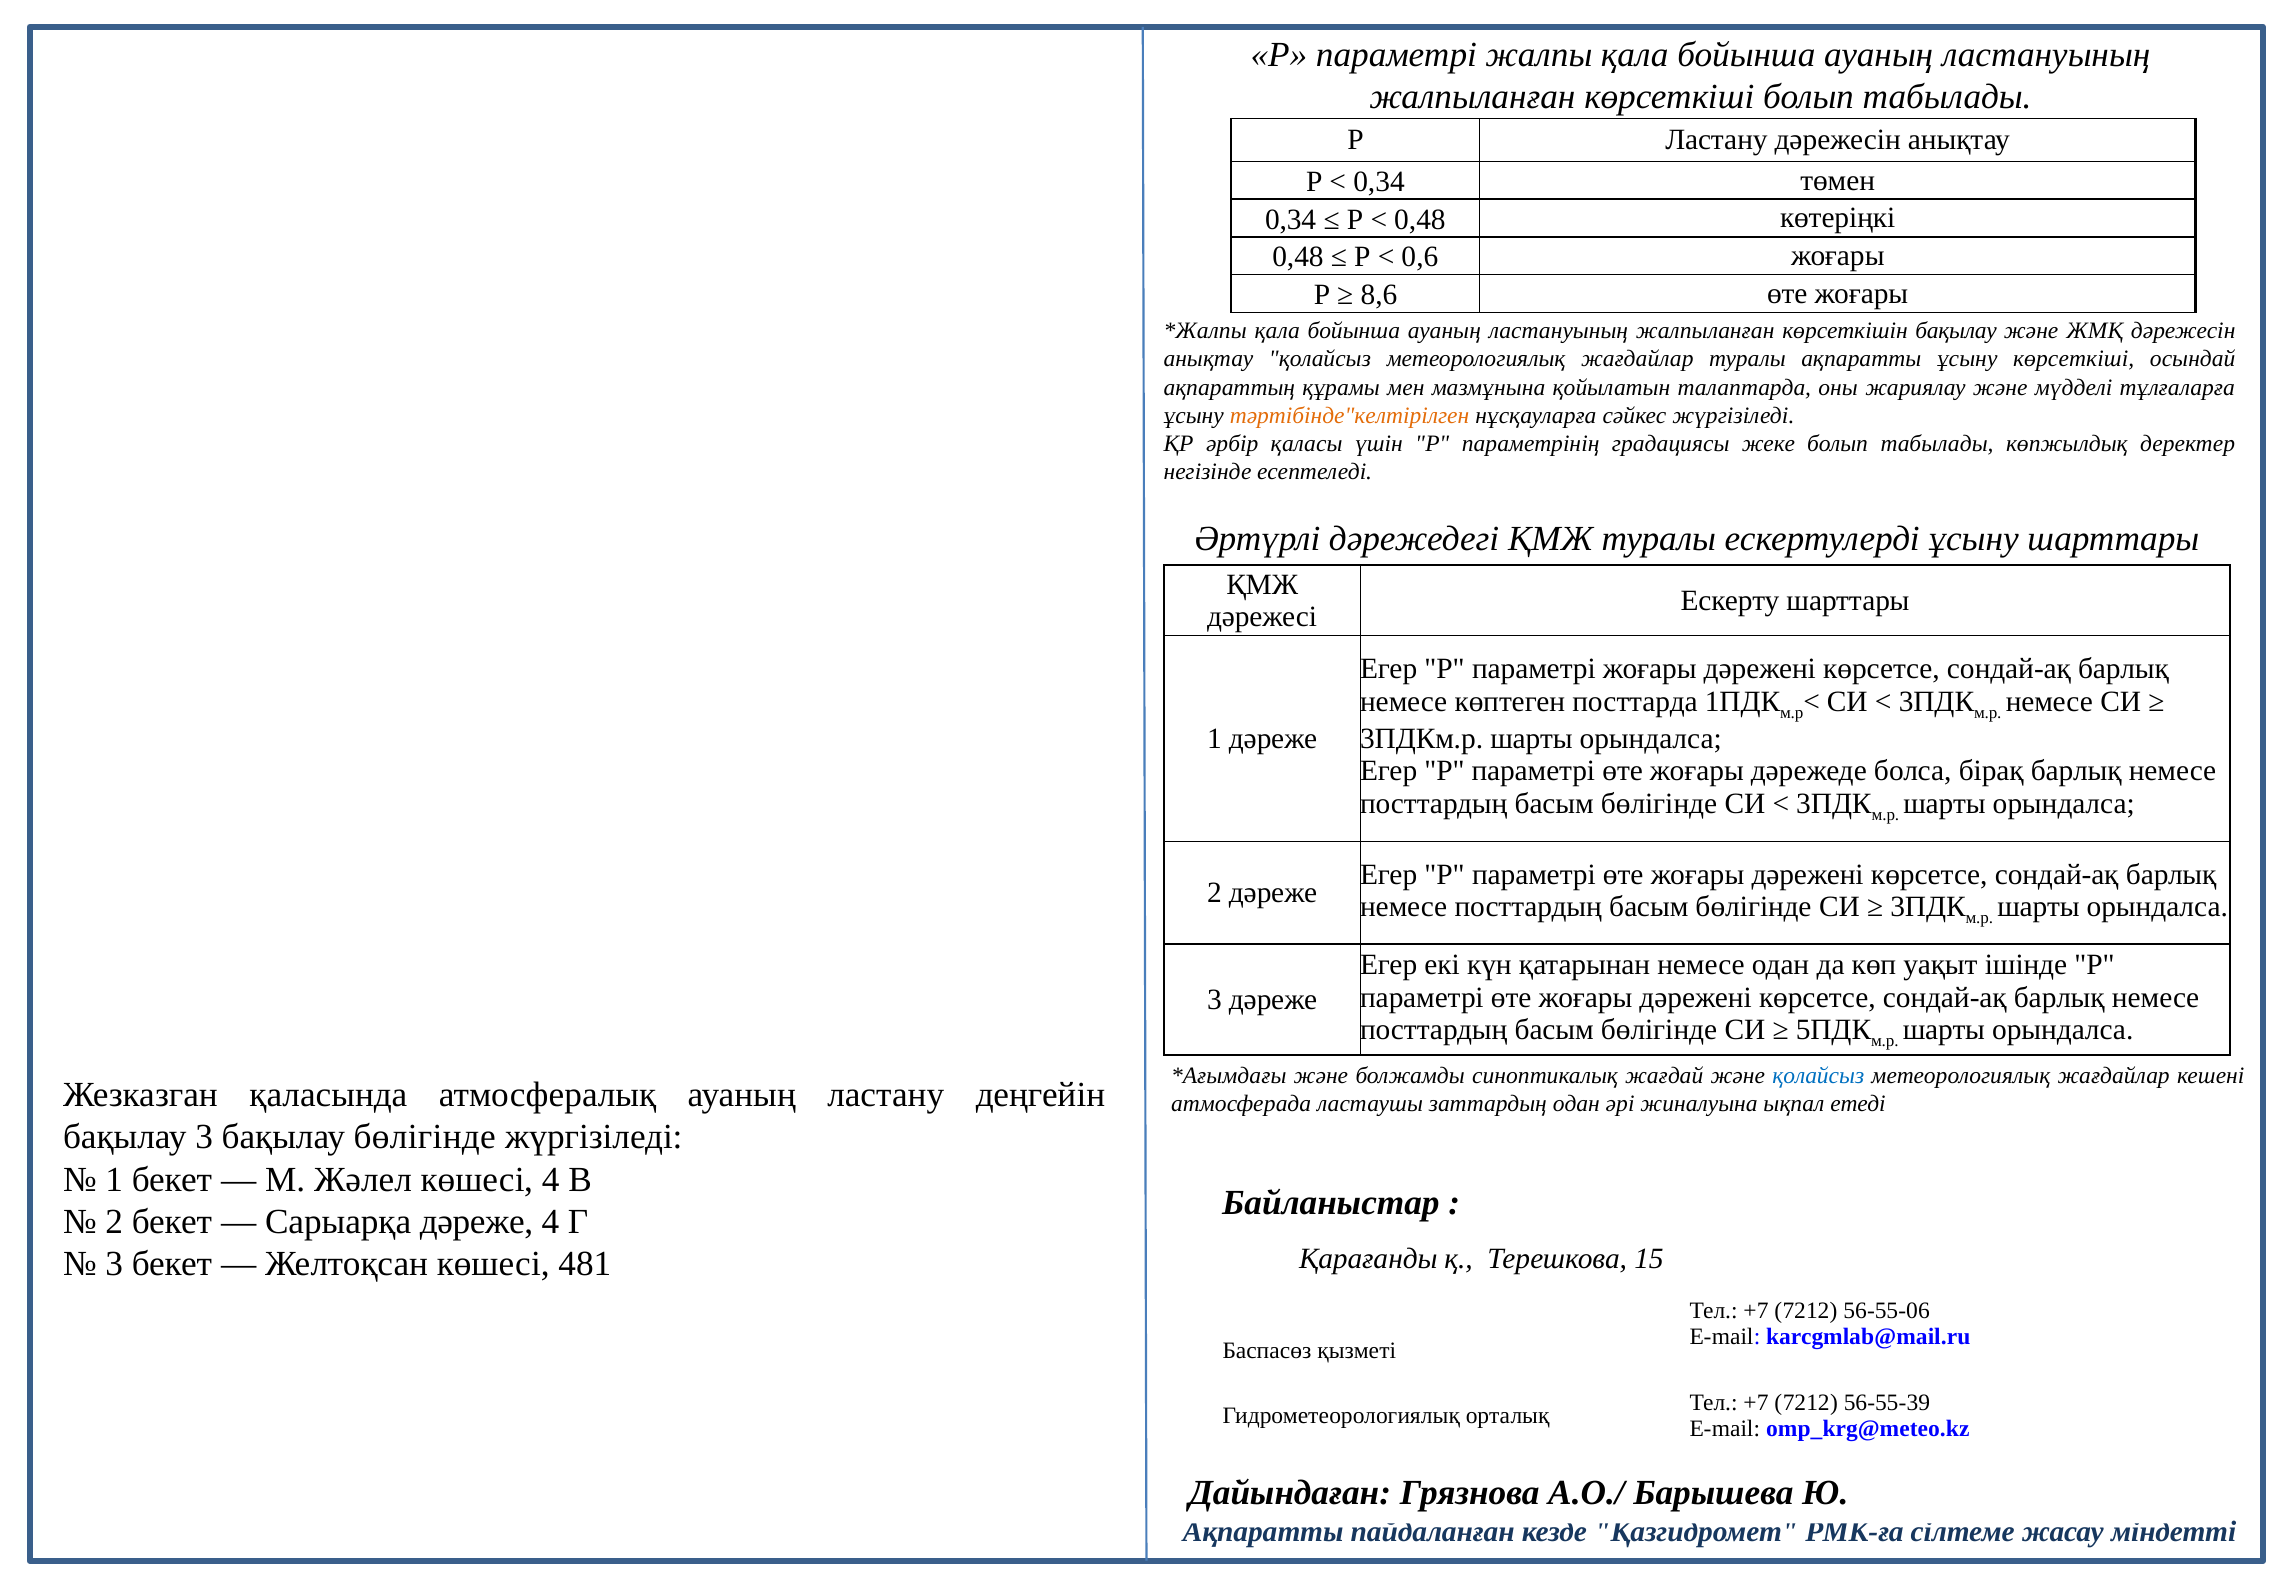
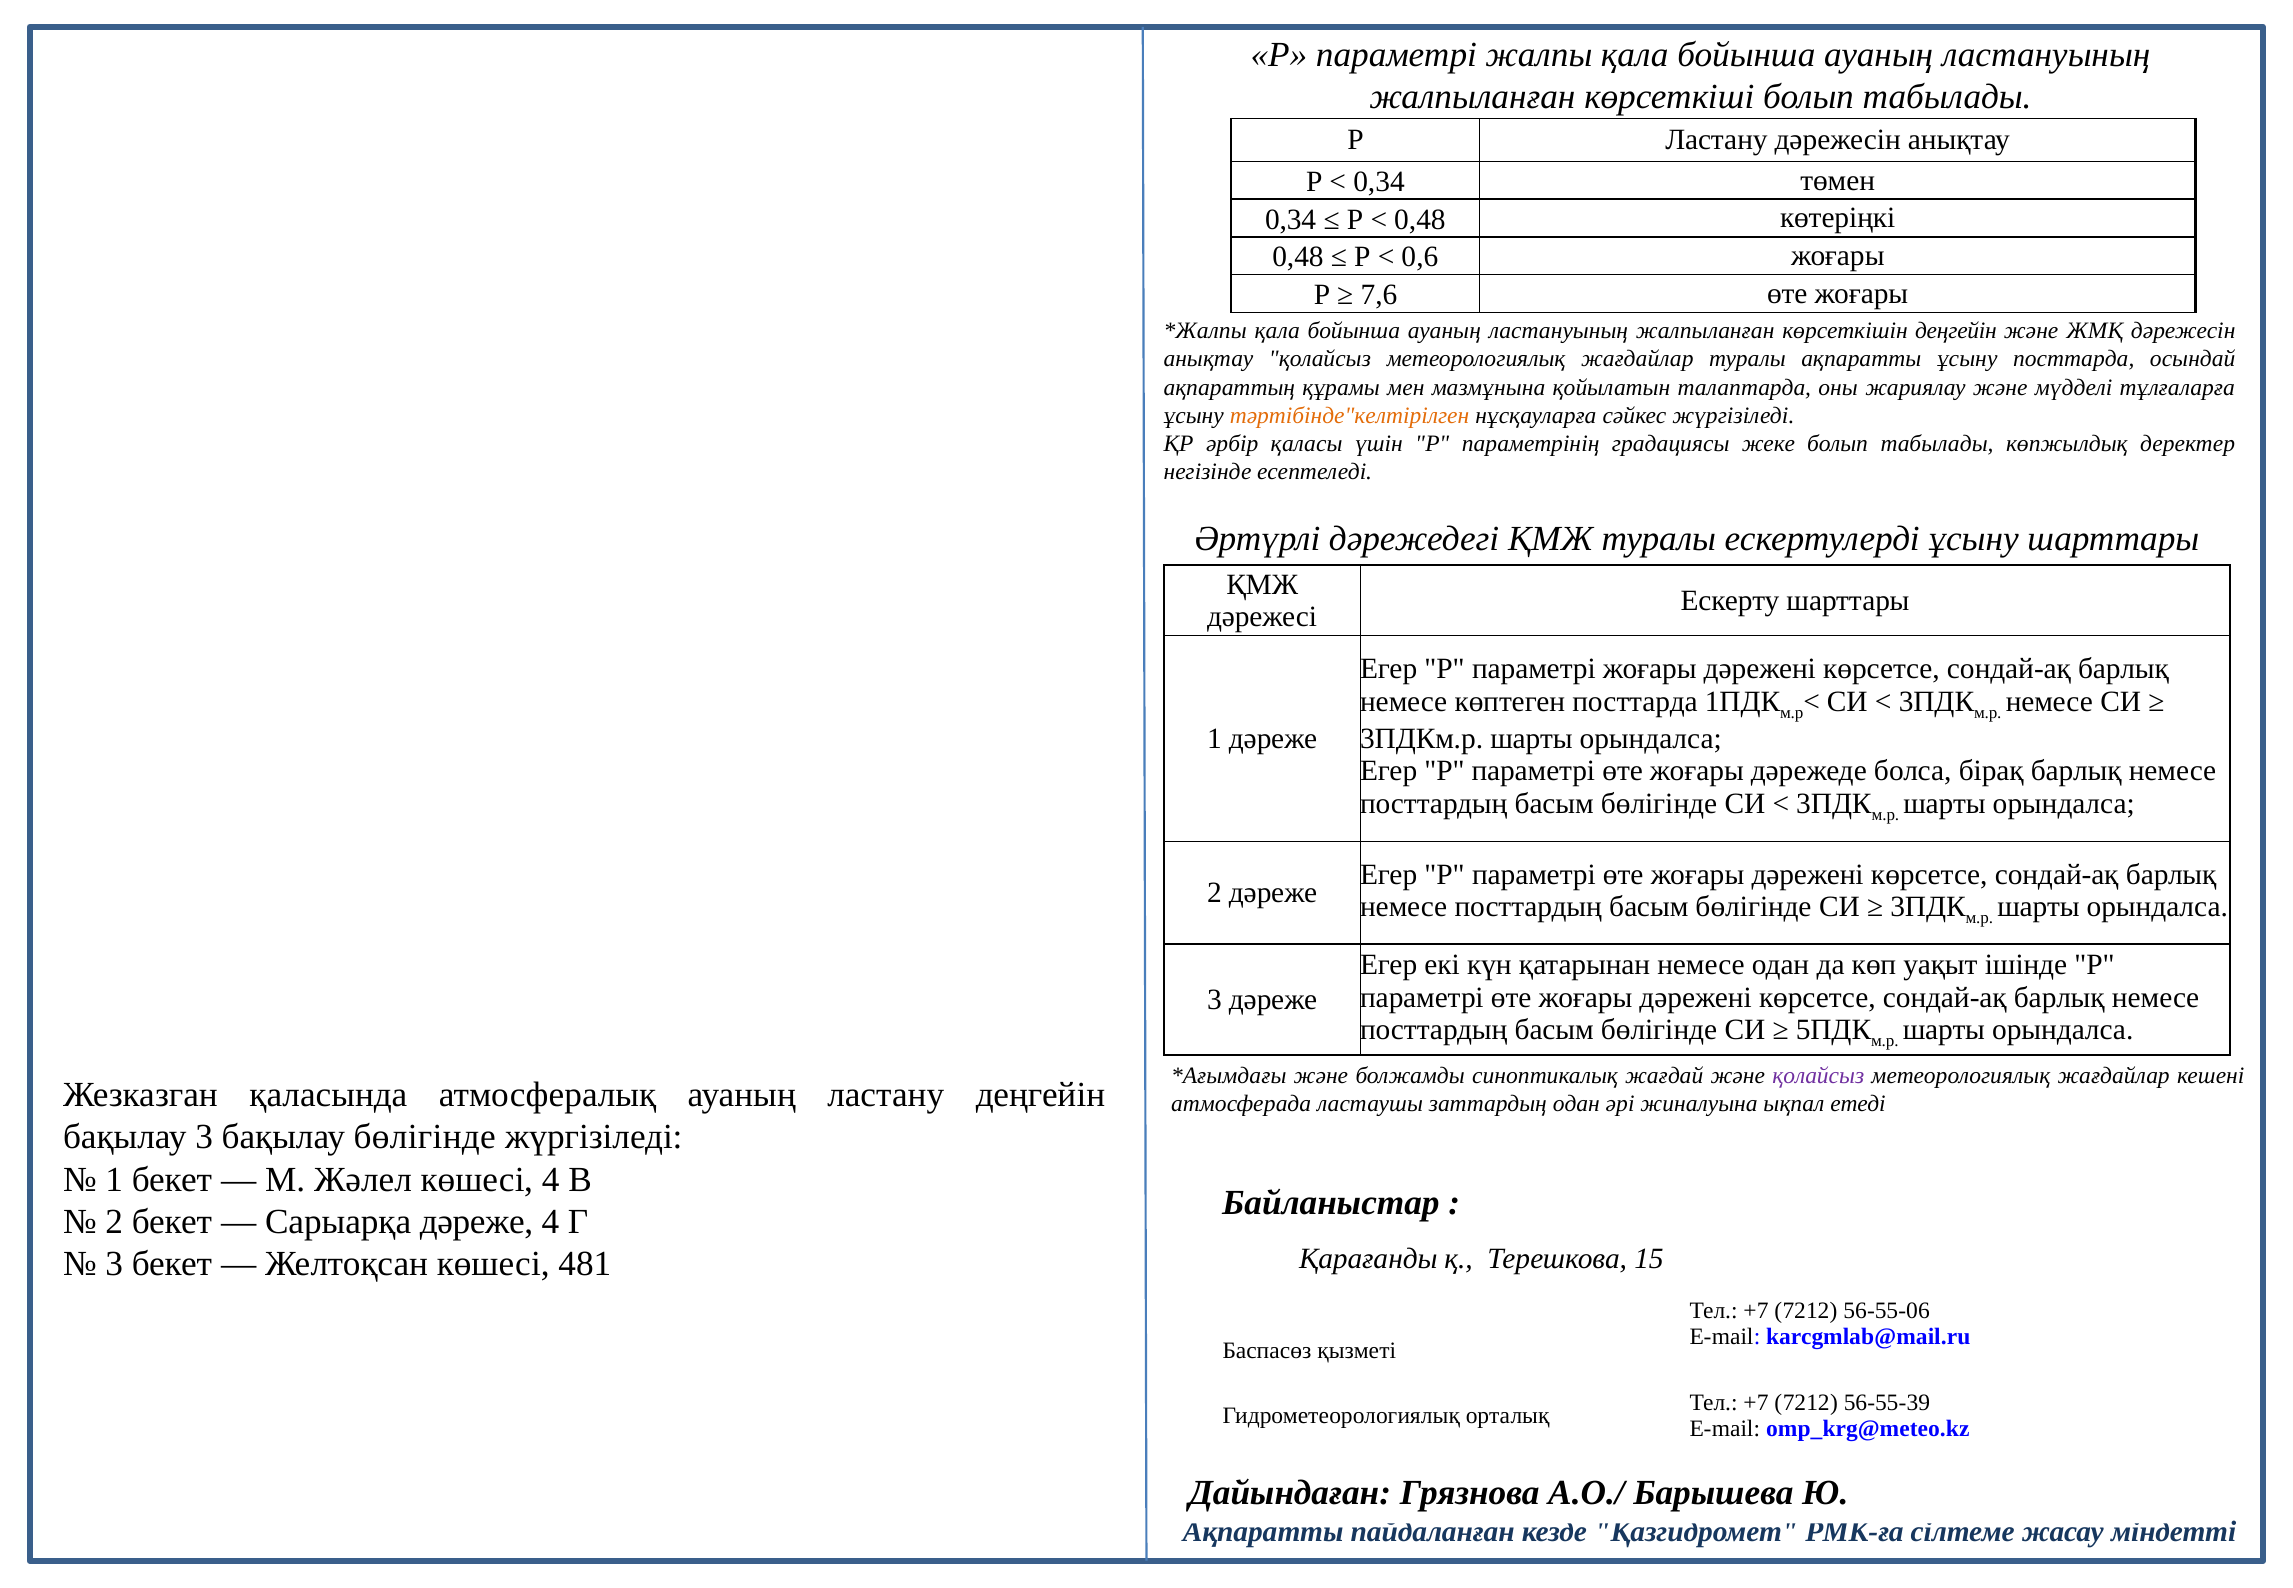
8,6: 8,6 -> 7,6 (1379, 295)
көрсеткішін бақылау: бақылау -> деңгейін (1956, 331)
ұсыну көрсеткіші: көрсеткіші -> посттарда (2074, 359)
қолайсыз colour: blue -> purple (1818, 1075)
